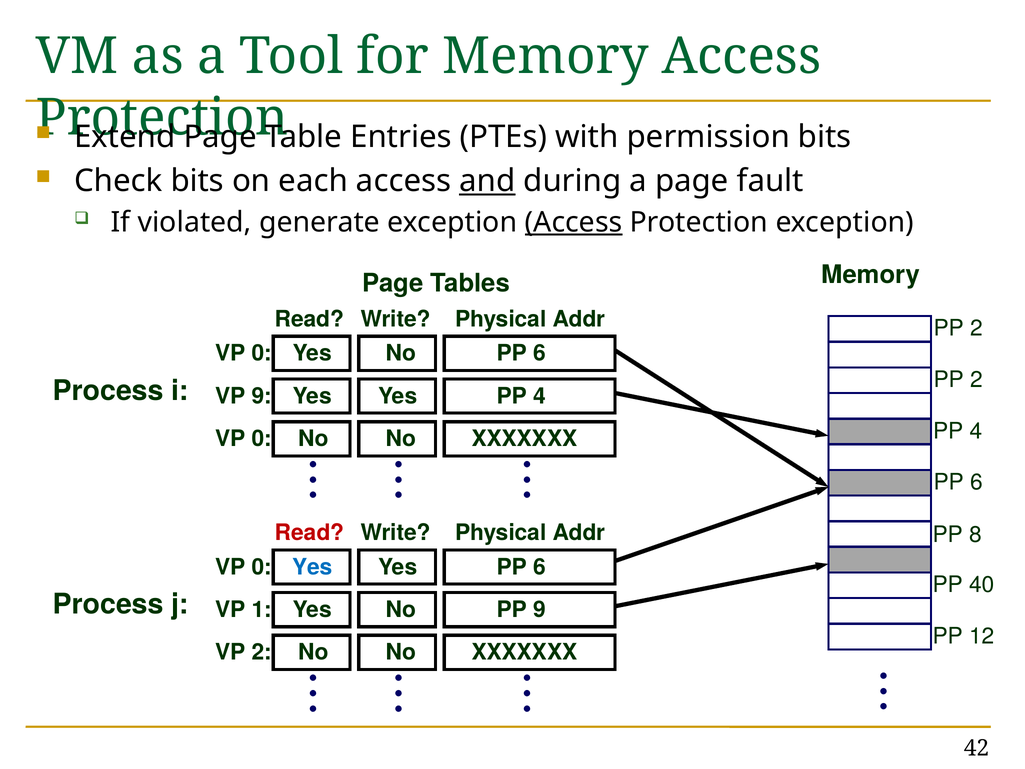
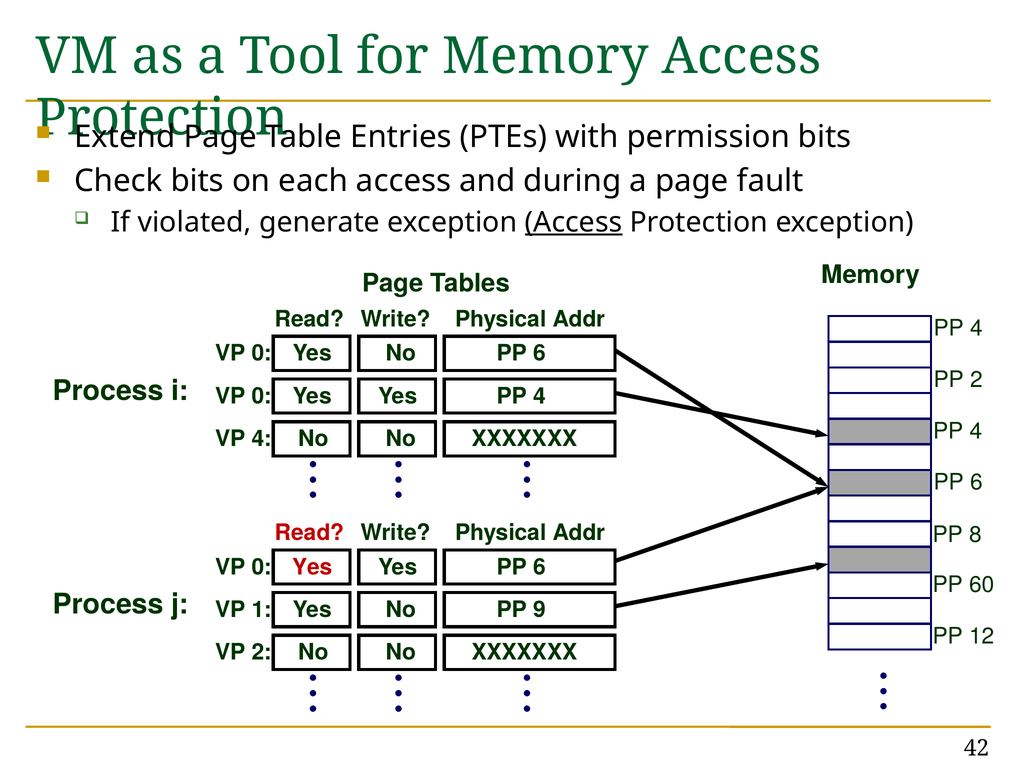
and underline: present -> none (487, 181)
2: 2 -> 4 (976, 328)
9: 9 -> 0 (262, 396)
0: 0 -> 4 (262, 439)
Yes colour: blue -> red (312, 567)
40: 40 -> 60 (982, 585)
